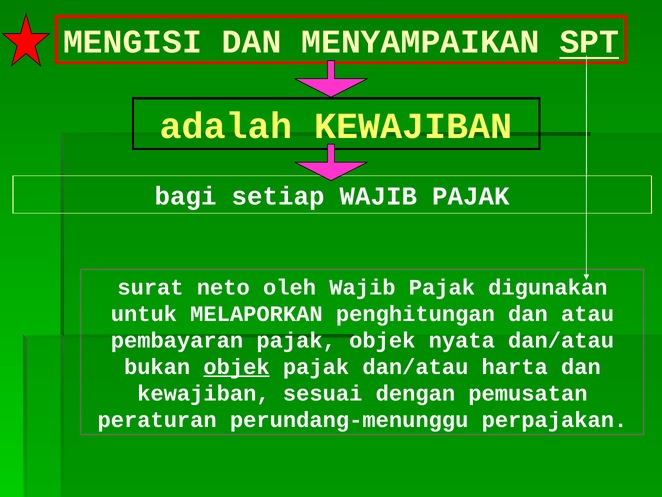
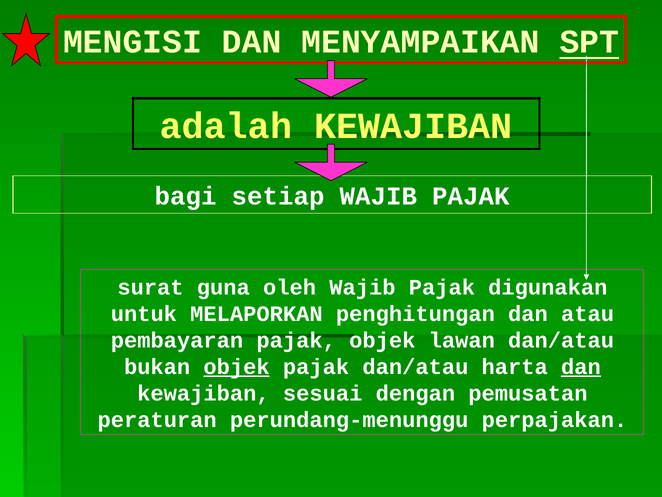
neto: neto -> guna (223, 287)
nyata: nyata -> lawan (462, 340)
dan underline: none -> present (581, 367)
